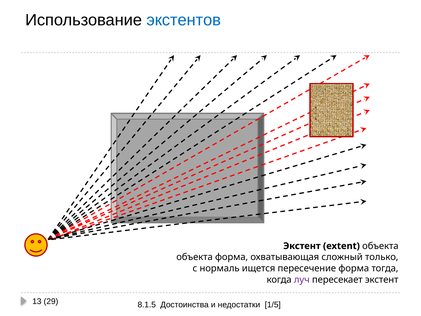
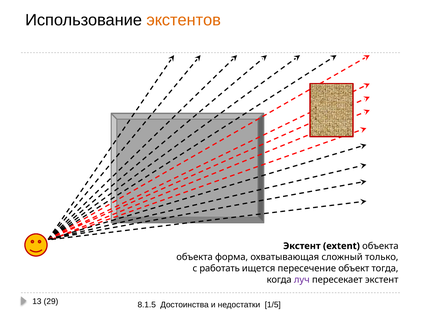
экстентов colour: blue -> orange (184, 20)
нормаль: нормаль -> работать (220, 268)
пересечение форма: форма -> объект (354, 268)
